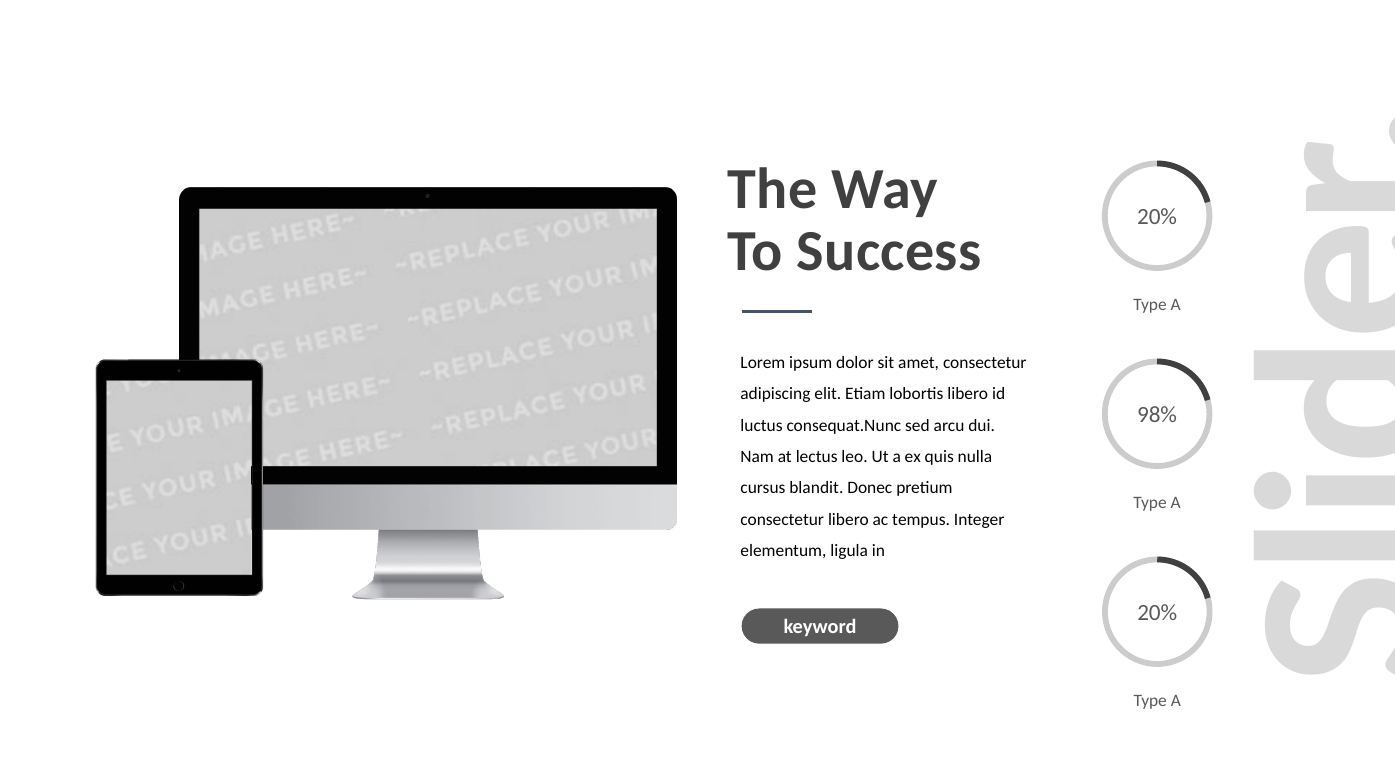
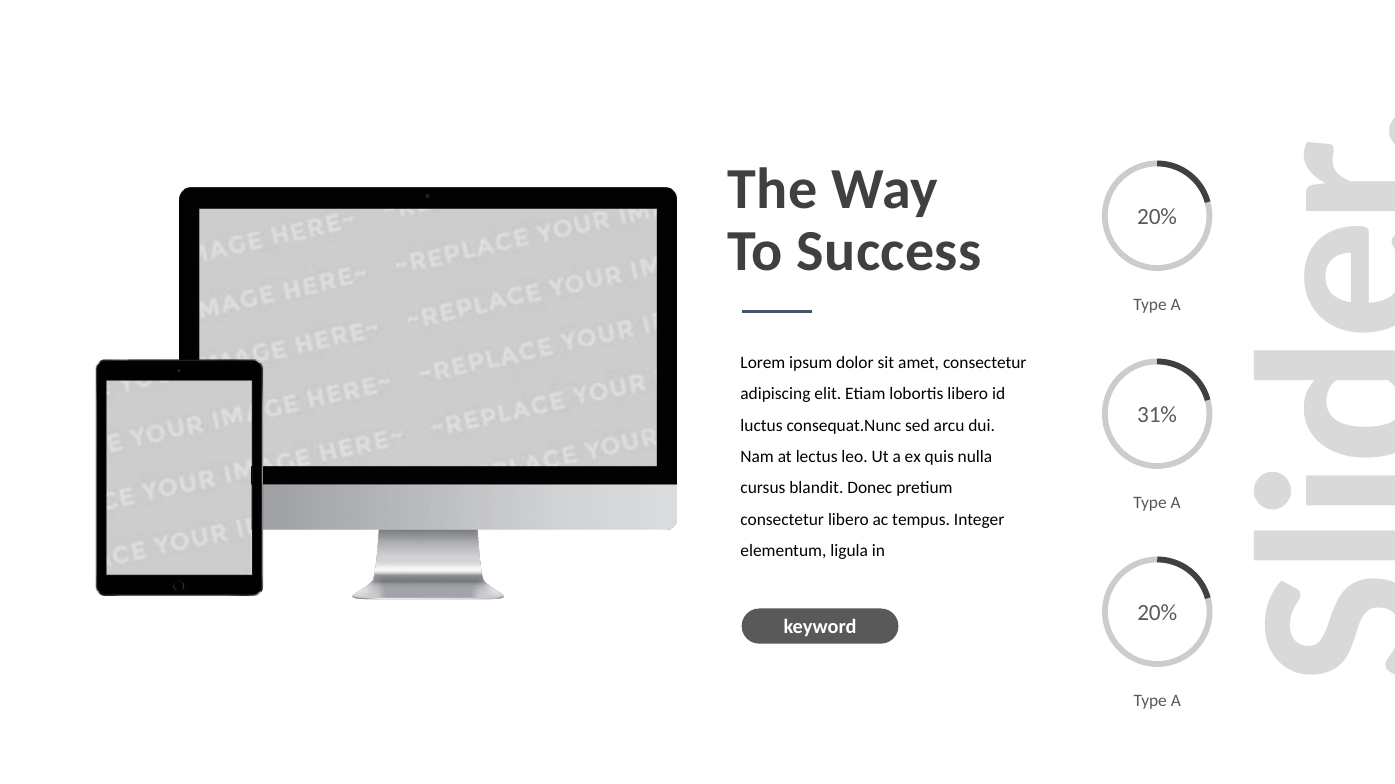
98%: 98% -> 31% (1157, 416)
